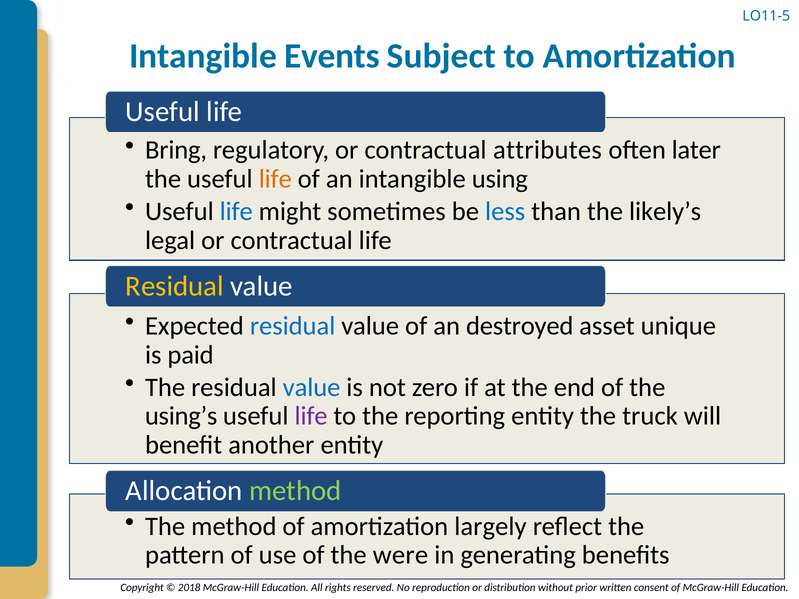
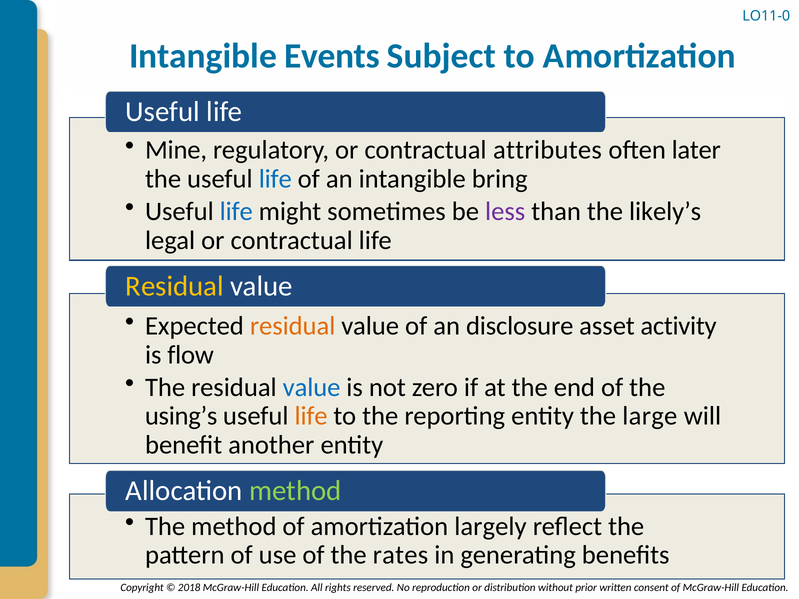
LO11-5: LO11-5 -> LO11-0 (766, 16)
Bring: Bring -> Mine (176, 150)
life colour: orange -> blue (275, 179)
using: using -> bring (500, 179)
less colour: blue -> purple (505, 212)
residual colour: blue -> orange (293, 326)
destroyed: destroyed -> disclosure (520, 326)
unique: unique -> activity (679, 326)
paid: paid -> flow (191, 355)
life colour: purple -> orange (311, 416)
truck: truck -> large (650, 416)
were: were -> rates (400, 555)
